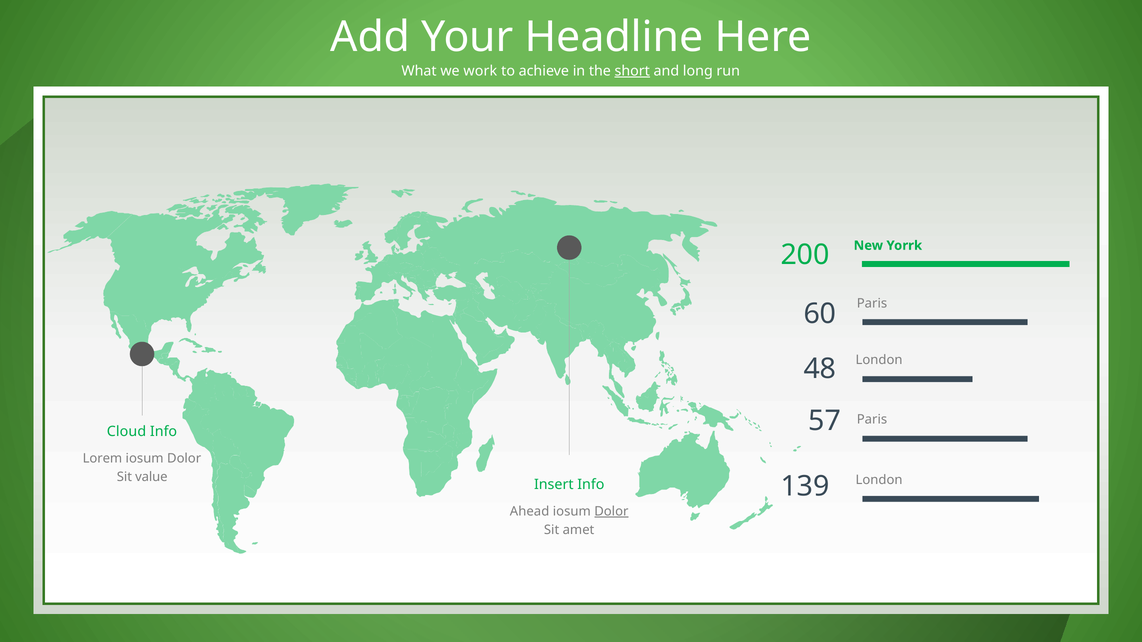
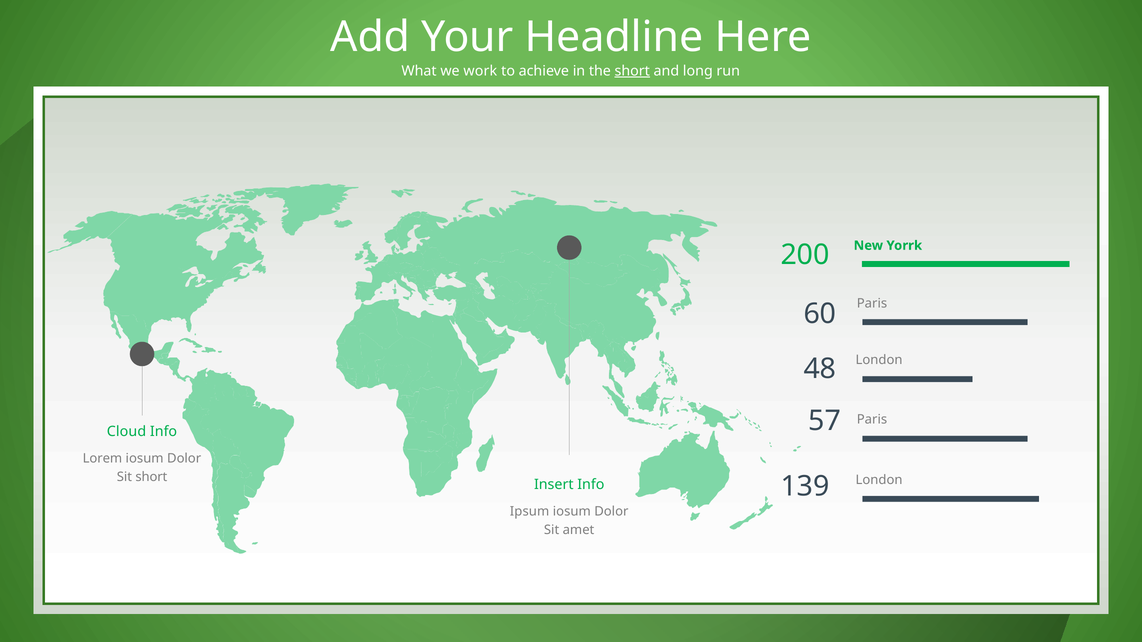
Sit value: value -> short (151, 477)
Ahead: Ahead -> Ipsum (530, 512)
Dolor underline: present -> none (611, 512)
